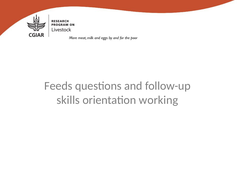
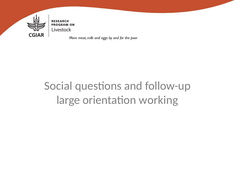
Feeds: Feeds -> Social (58, 86)
skills: skills -> large (68, 100)
